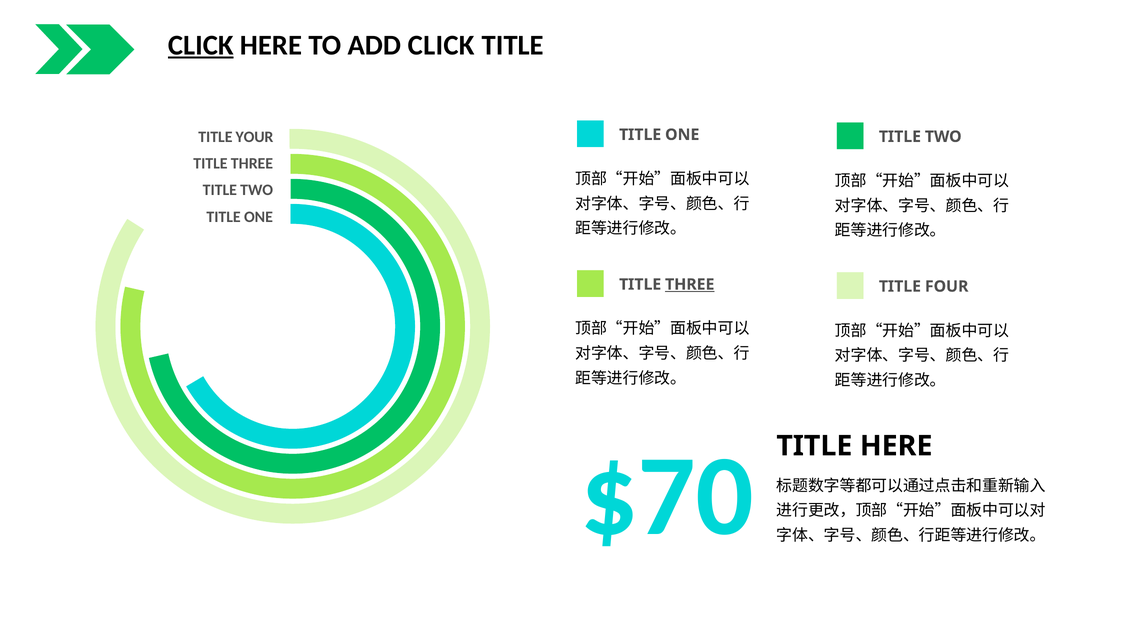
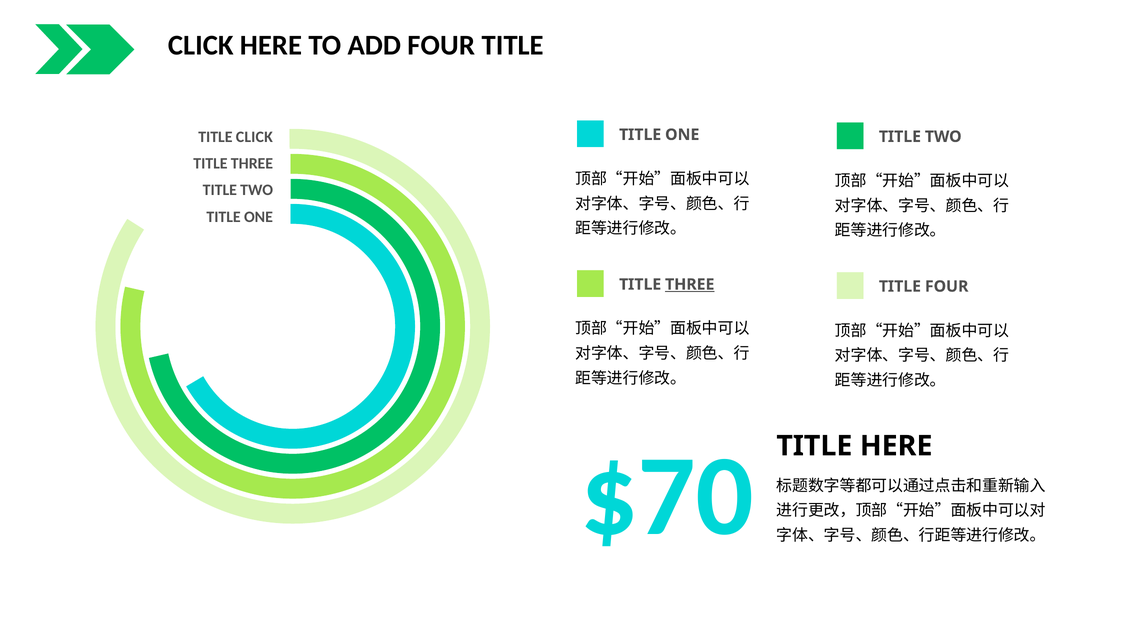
CLICK underline: present -> none (201, 45)
ADD CLICK: CLICK -> FOUR (441, 45)
TITLE YOUR: YOUR -> CLICK (254, 137)
